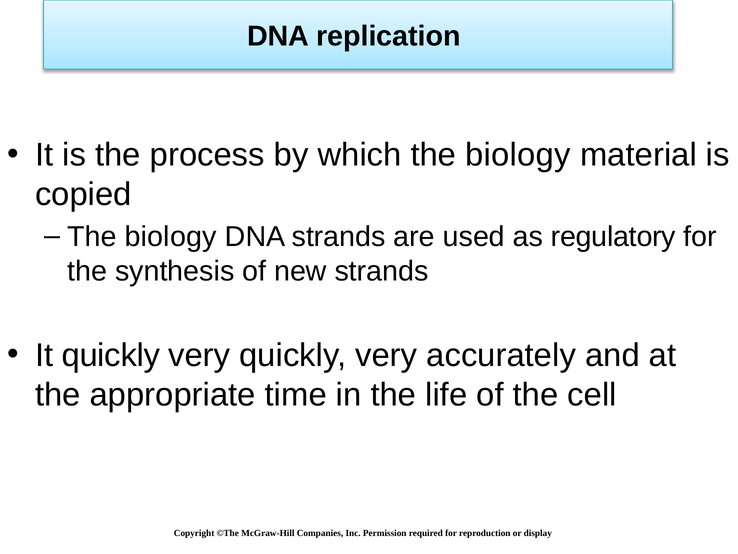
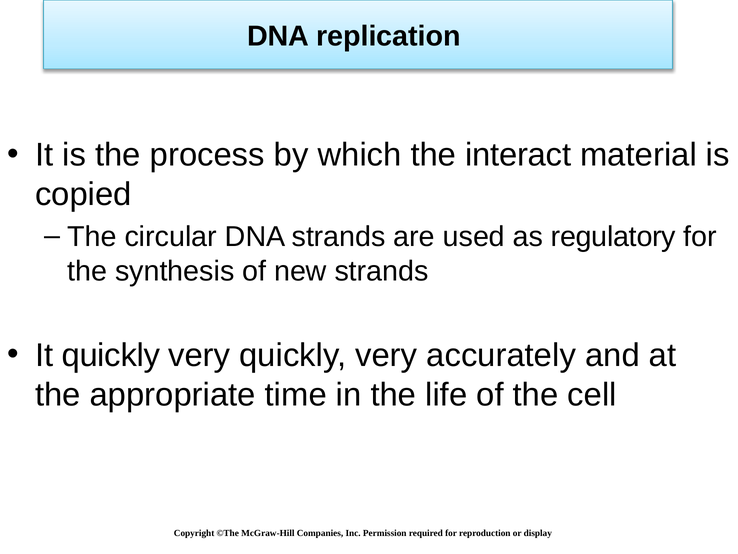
which the biology: biology -> interact (518, 155)
biology: biology -> circular (171, 237)
